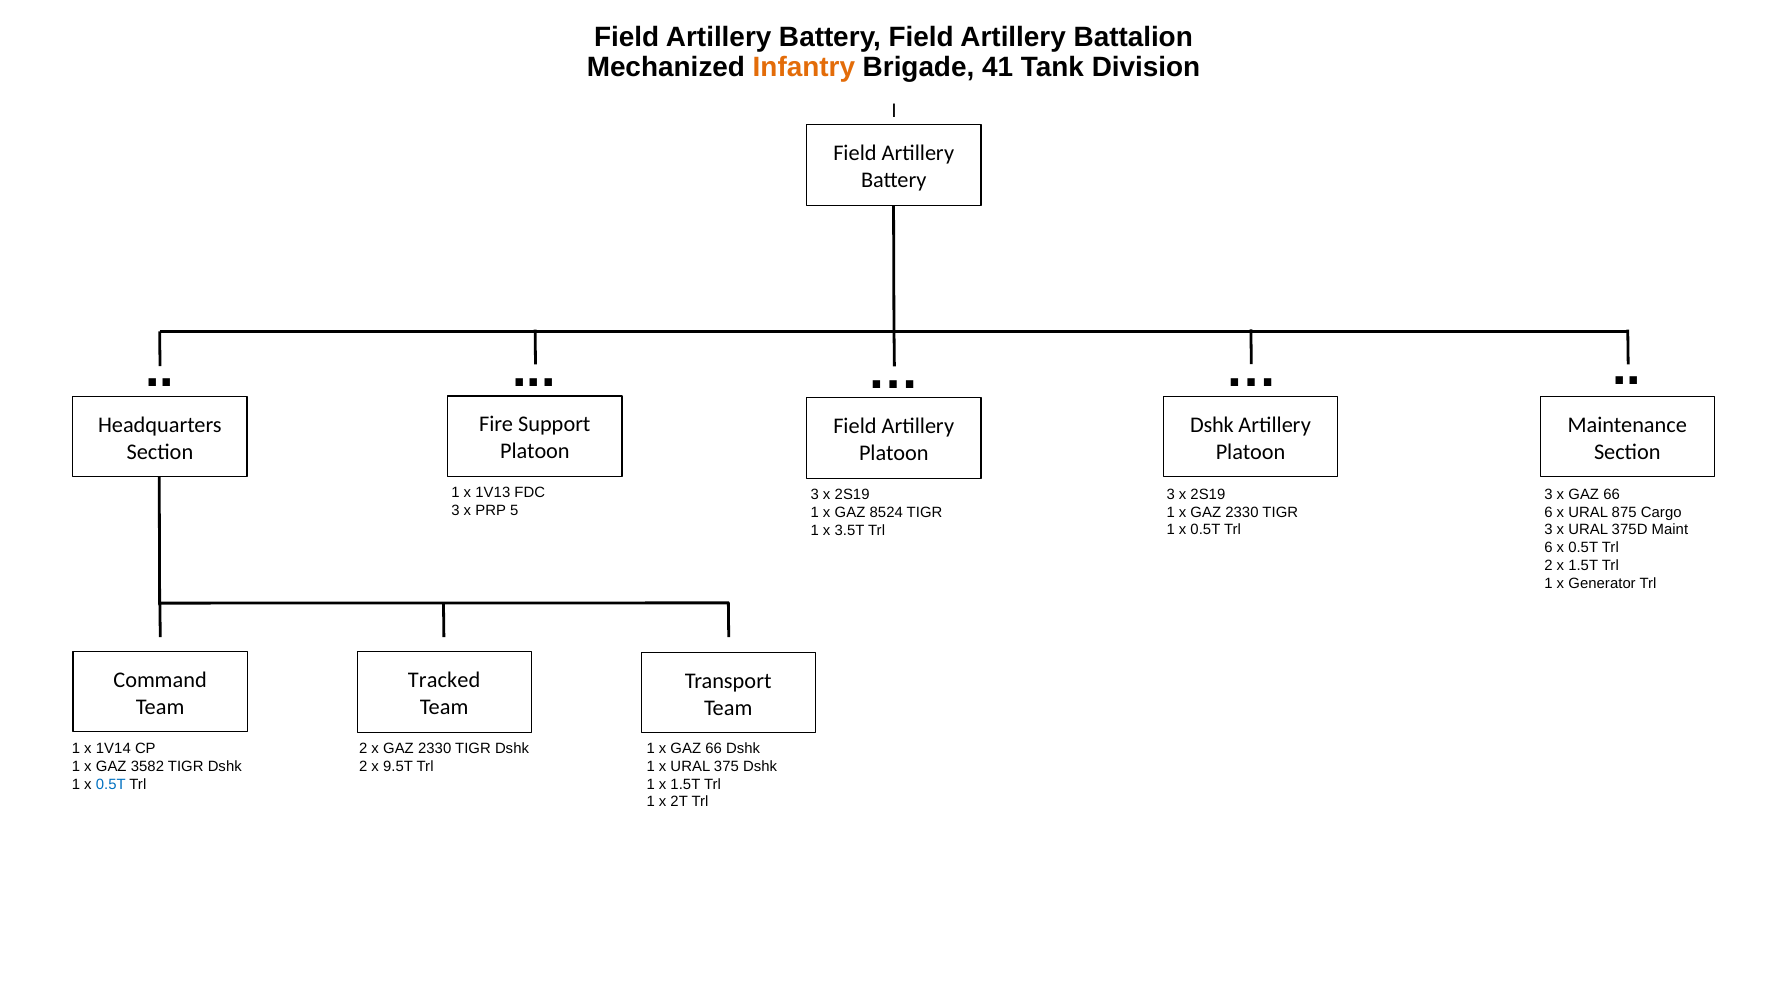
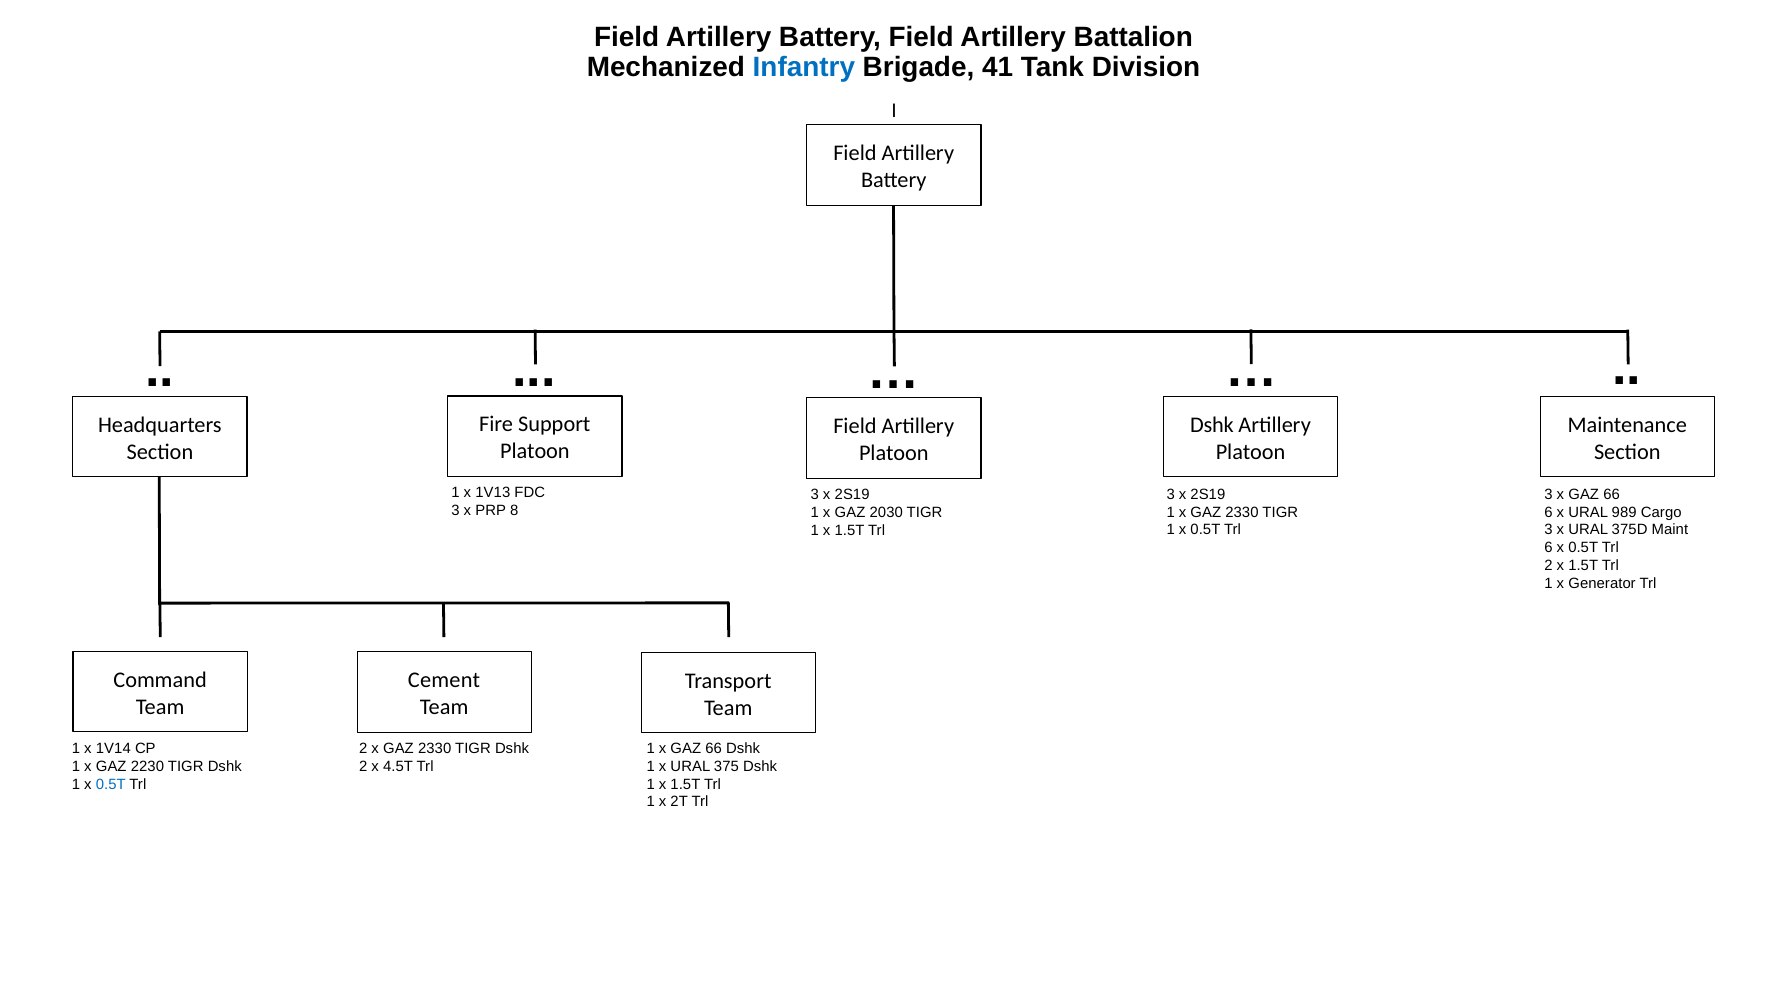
Infantry colour: orange -> blue (804, 68)
5: 5 -> 8 (514, 511)
875: 875 -> 989 (1624, 512)
8524: 8524 -> 2030 (886, 513)
3.5T: 3.5T -> 1.5T (850, 530)
Tracked: Tracked -> Cement (444, 680)
3582: 3582 -> 2230 (147, 766)
9.5T: 9.5T -> 4.5T (398, 766)
